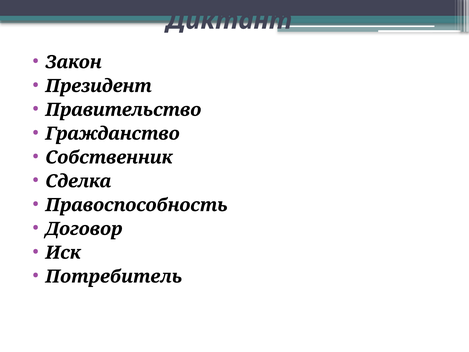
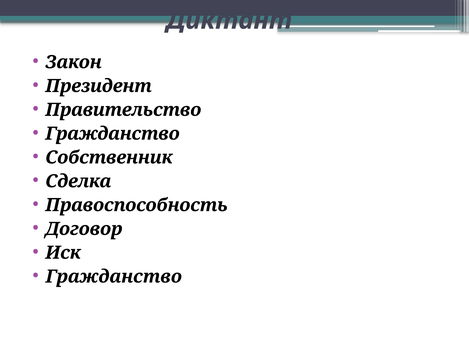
Потребитель: Потребитель -> Гражданство (114, 276)
